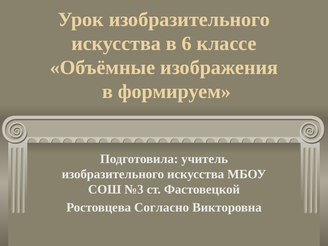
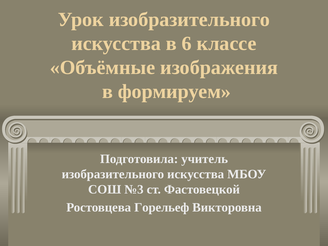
Согласно: Согласно -> Горельеф (162, 207)
